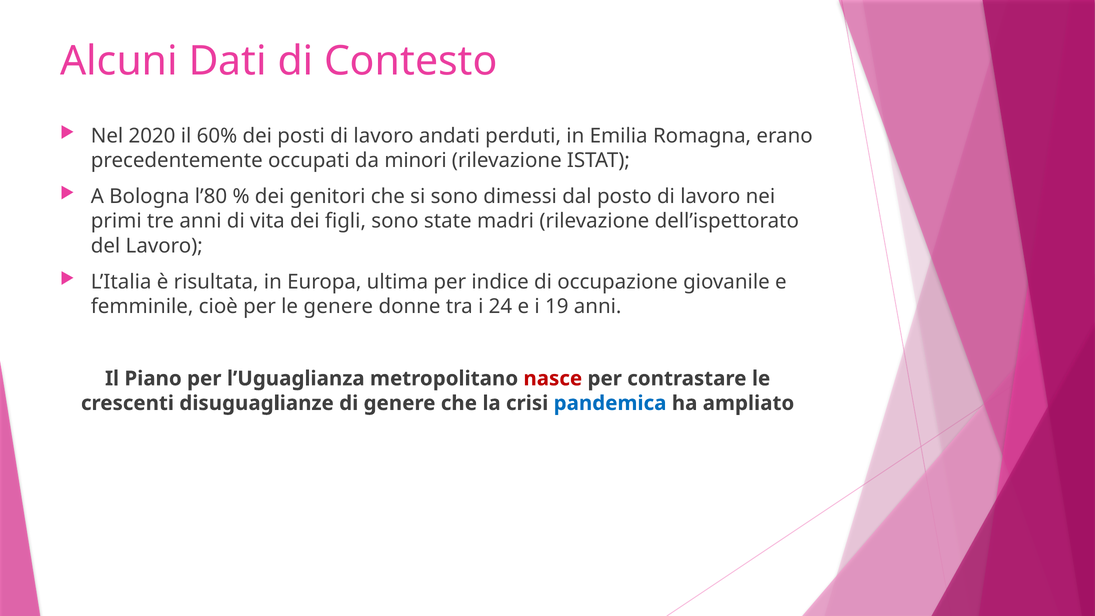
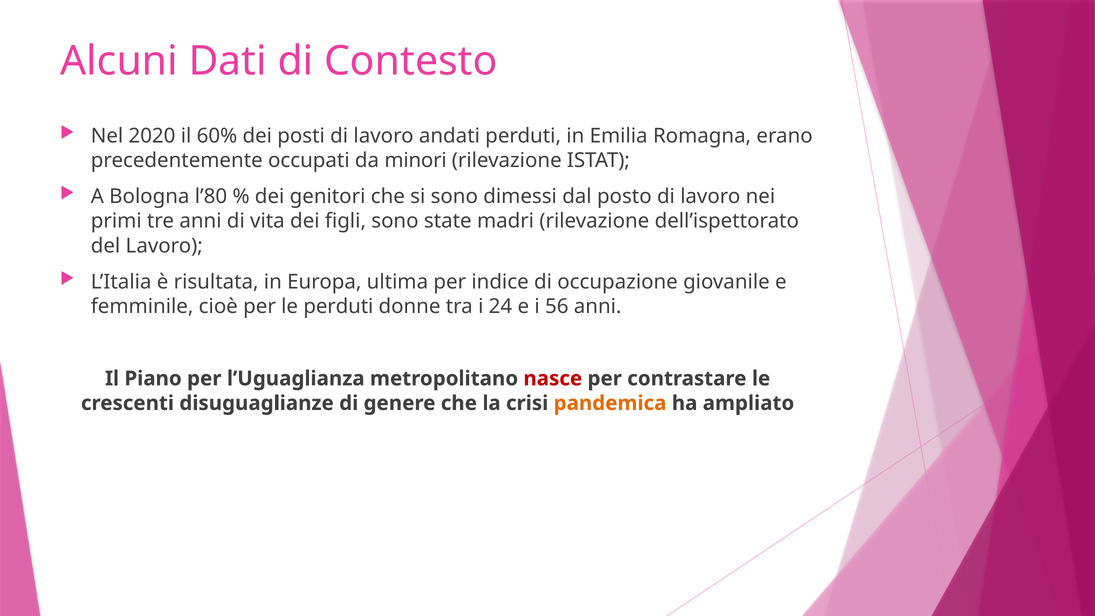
le genere: genere -> perduti (338, 306)
19: 19 -> 56 (557, 306)
pandemica colour: blue -> orange (610, 403)
